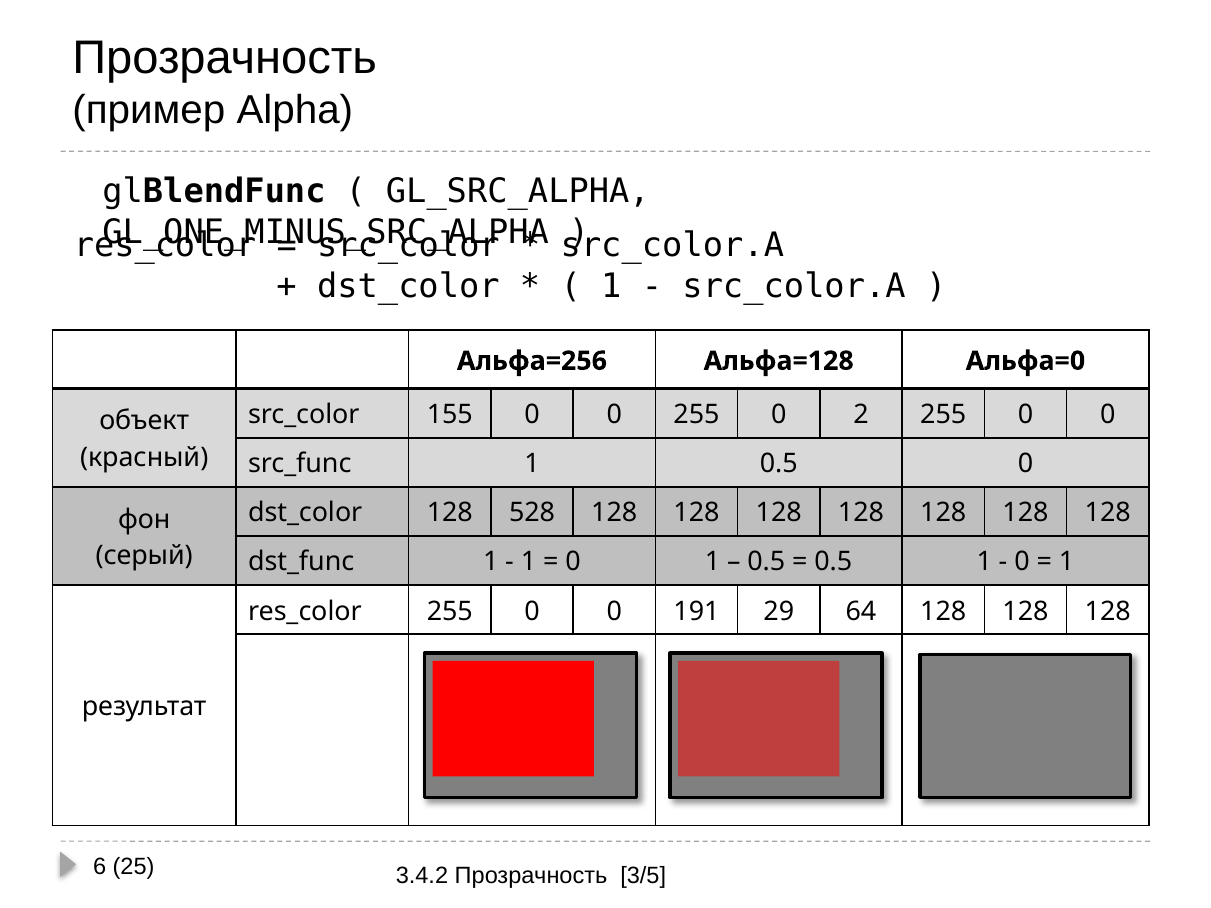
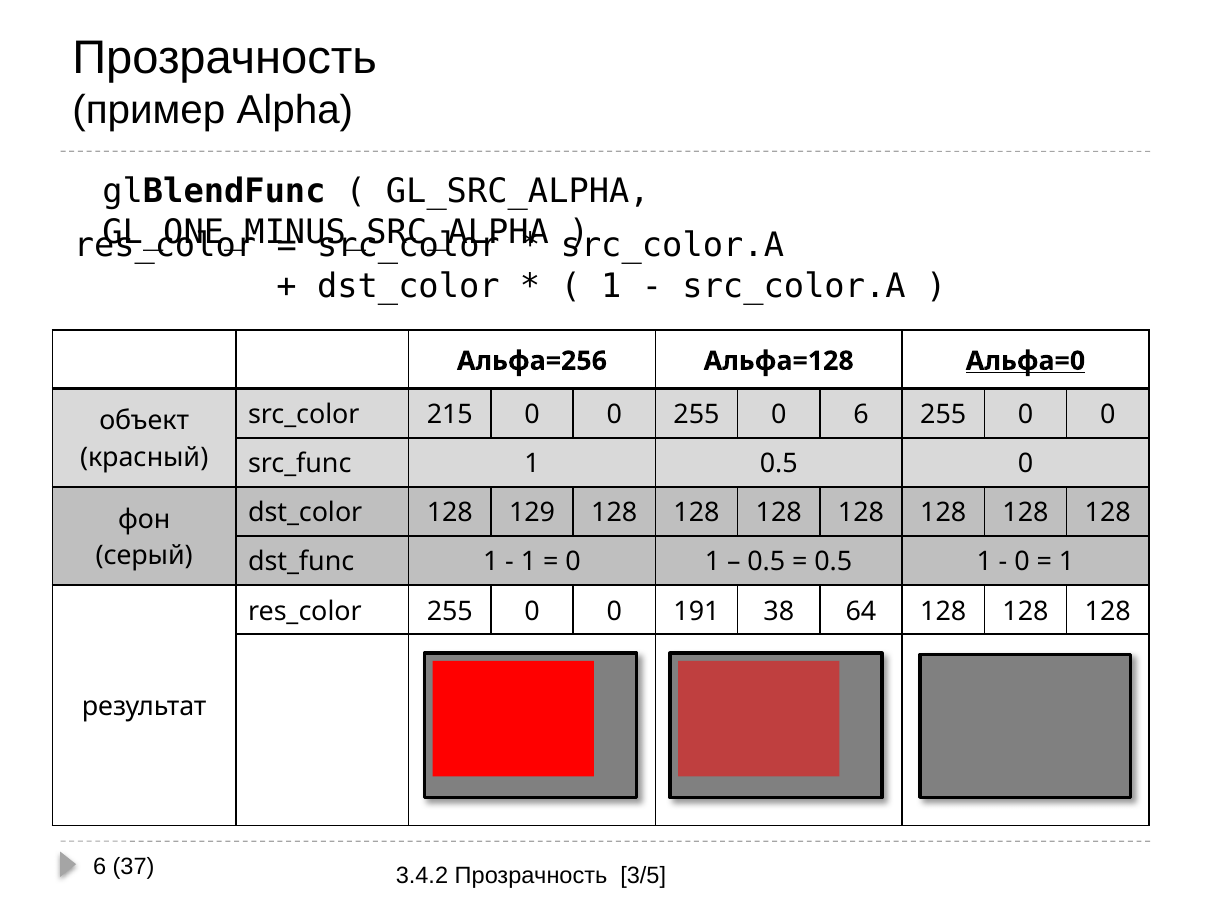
Альфа=0 underline: none -> present (1025, 361)
155: 155 -> 215 (450, 415)
0 2: 2 -> 6 (861, 415)
528: 528 -> 129 (532, 513)
29: 29 -> 38 (779, 611)
25: 25 -> 37 (134, 867)
